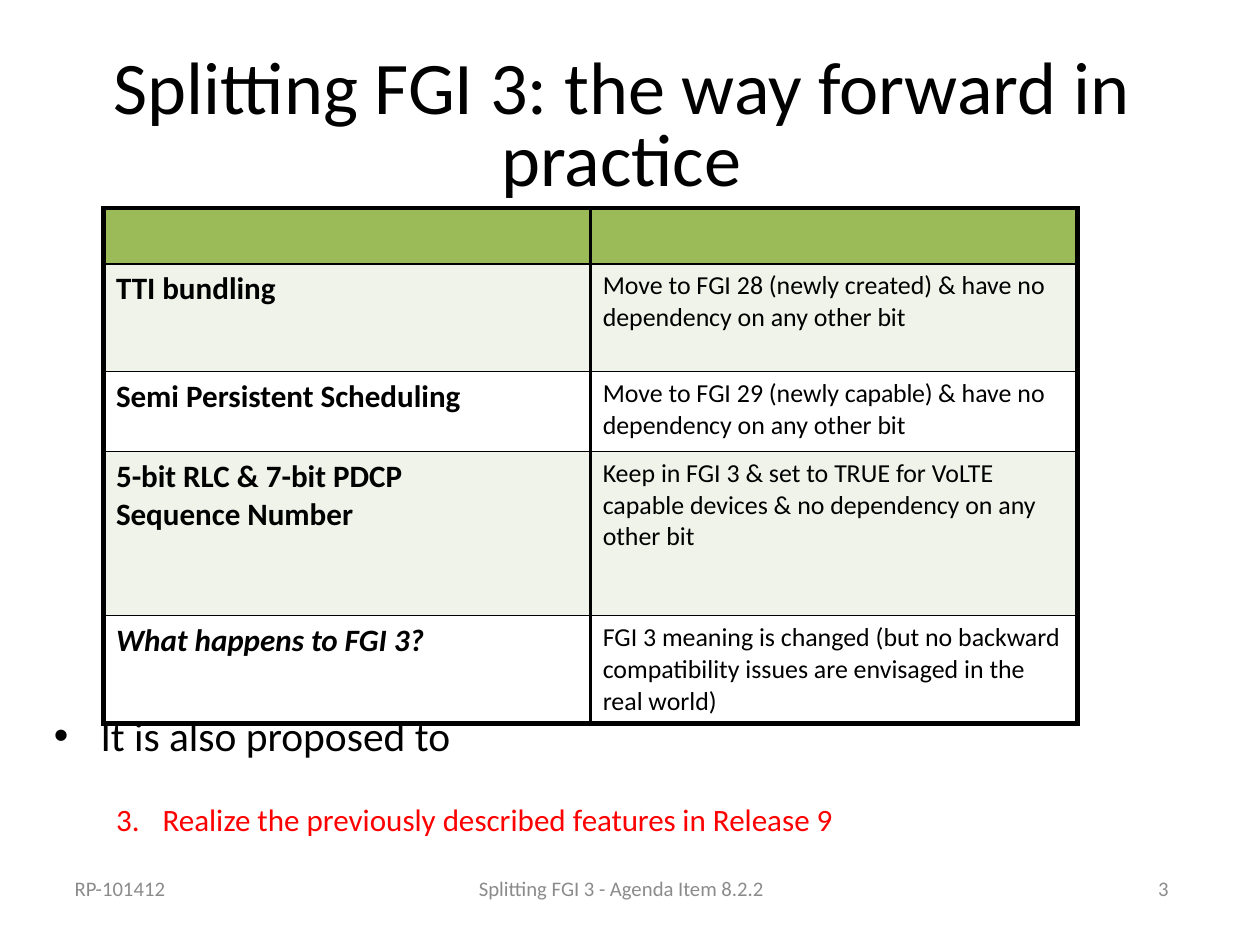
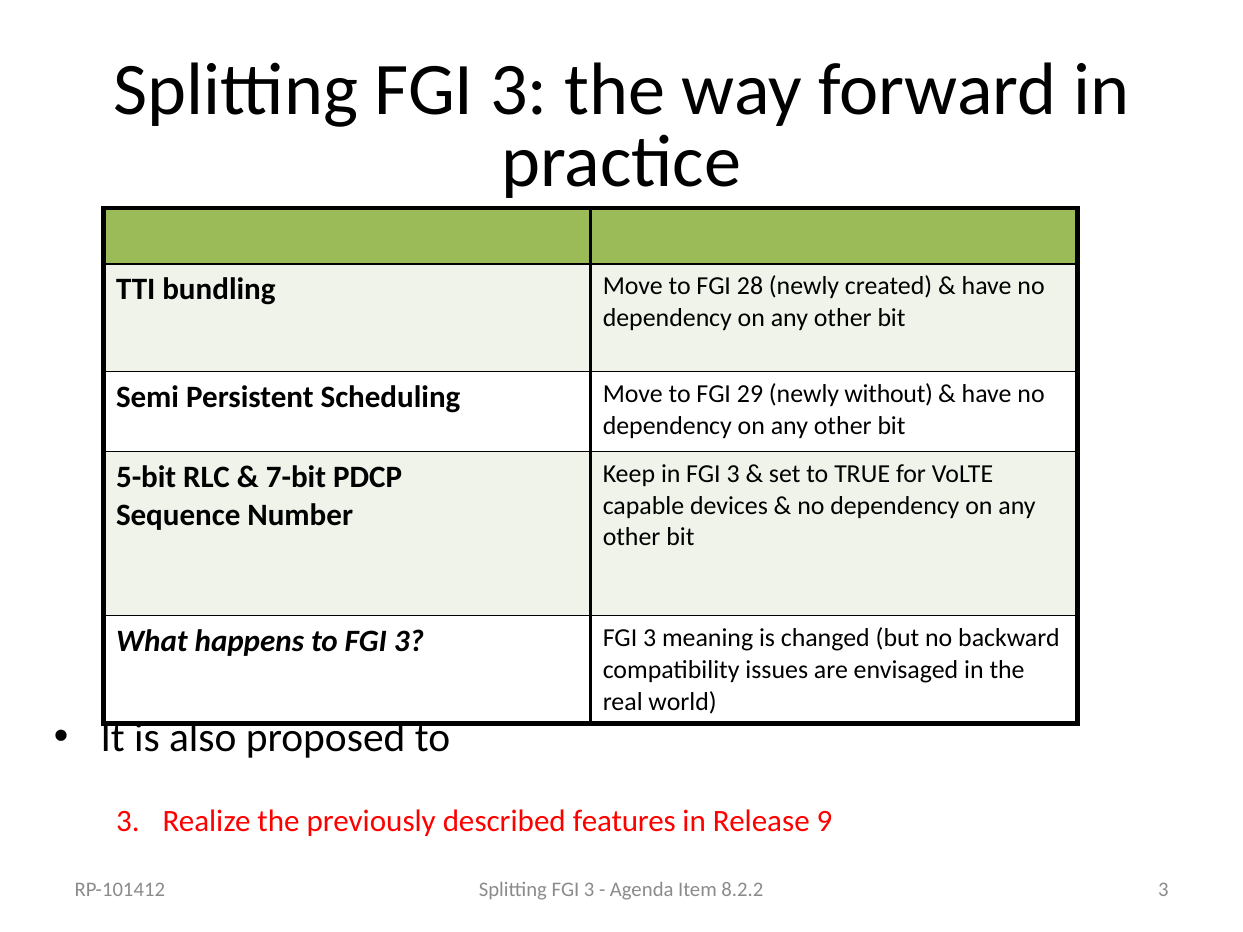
newly capable: capable -> without (889, 394)
